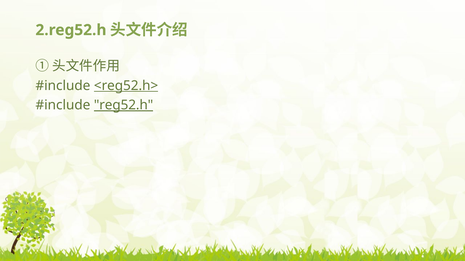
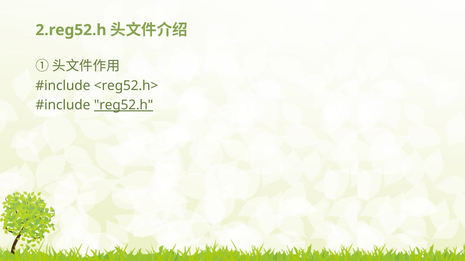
<reg52.h> underline: present -> none (126, 86)
